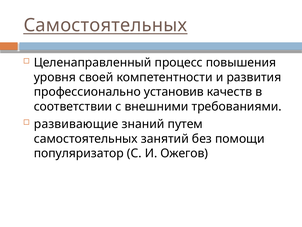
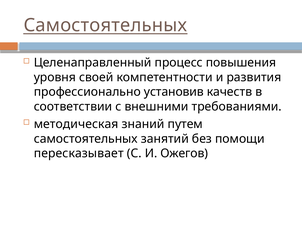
развивающие: развивающие -> методическая (76, 124)
популяризатор: популяризатор -> пересказывает (79, 153)
